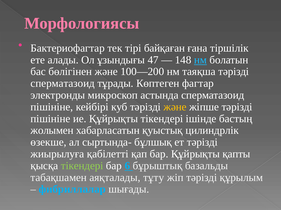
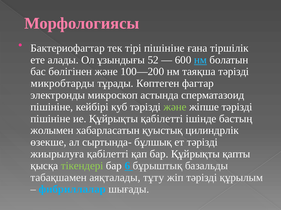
тірі байқаған: байқаған -> пішініне (164, 48)
47: 47 -> 52 (153, 60)
148: 148 -> 600 (183, 60)
сперматазоид: сперматазоид -> микробтарды (63, 84)
және colour: yellow -> light green (175, 107)
Құйрықты тікендері: тікендері -> қабілетті (162, 119)
